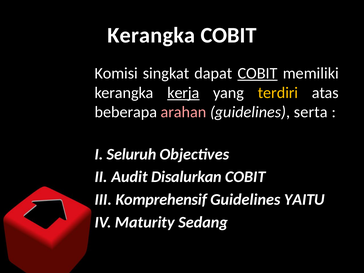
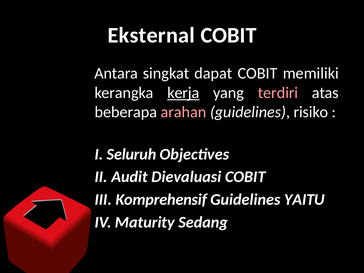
Kerangka: Kerangka -> Eksternal (151, 35)
Komisi: Komisi -> Antara (116, 73)
COBIT underline: present -> none (258, 73)
terdiri colour: yellow -> pink (278, 93)
serta: serta -> risiko (311, 112)
Disalurkan: Disalurkan -> Dievaluasi (186, 177)
